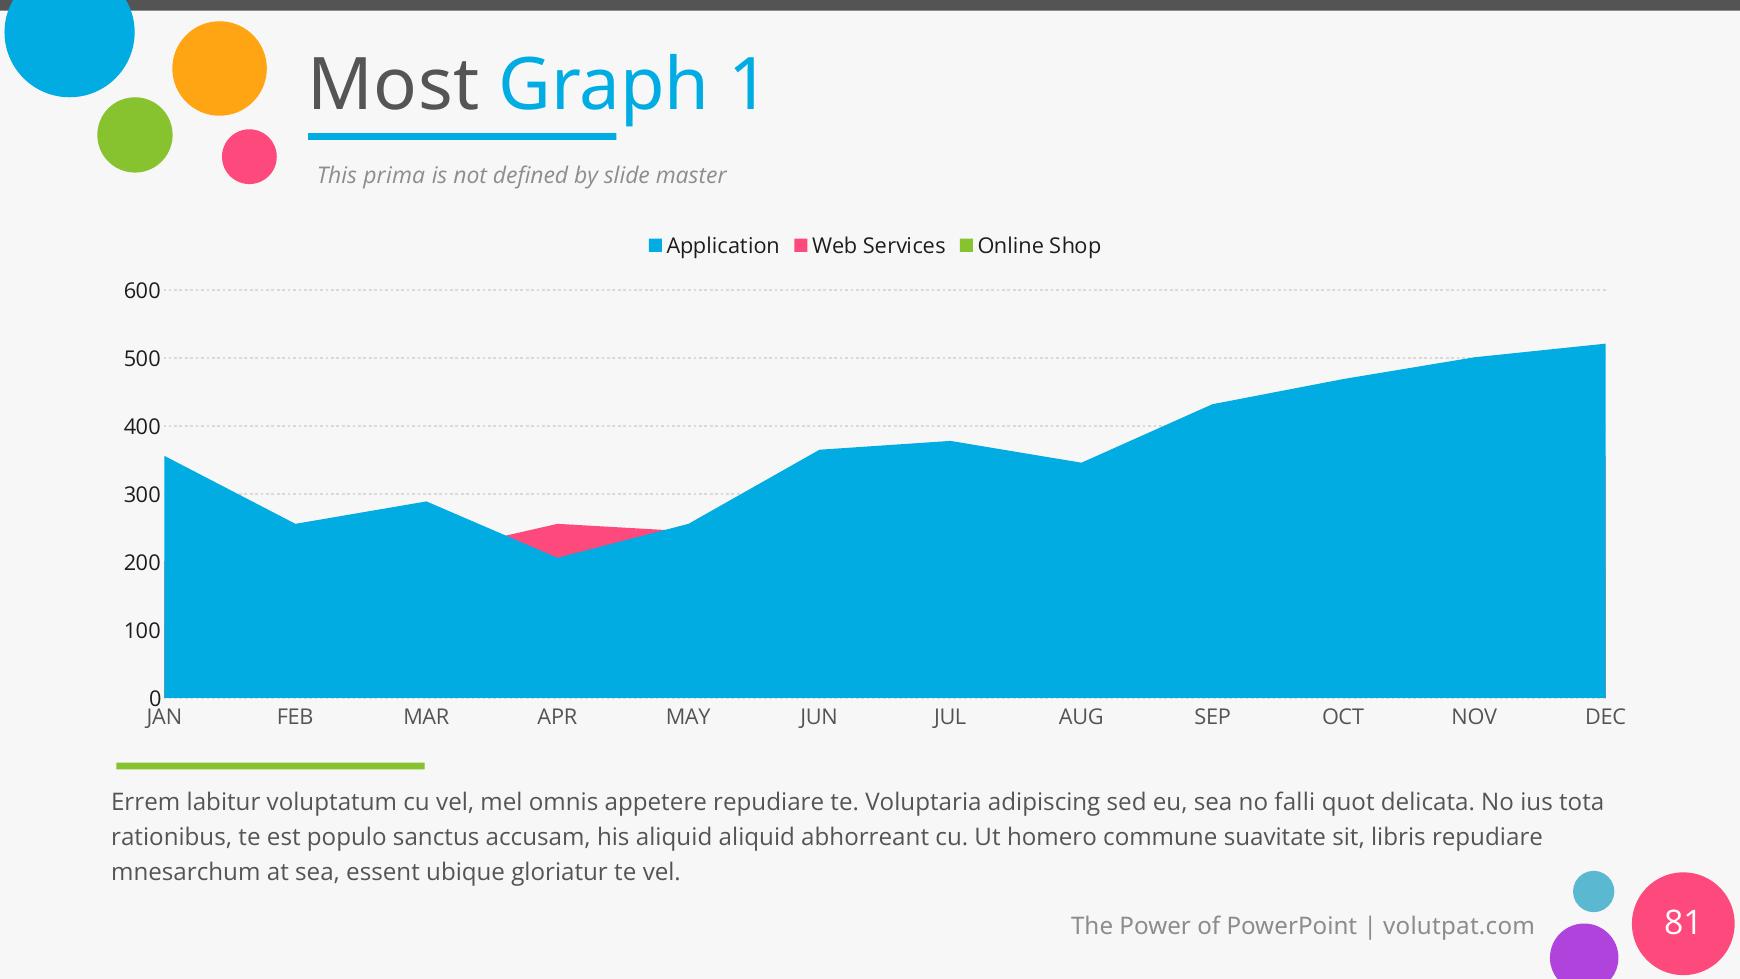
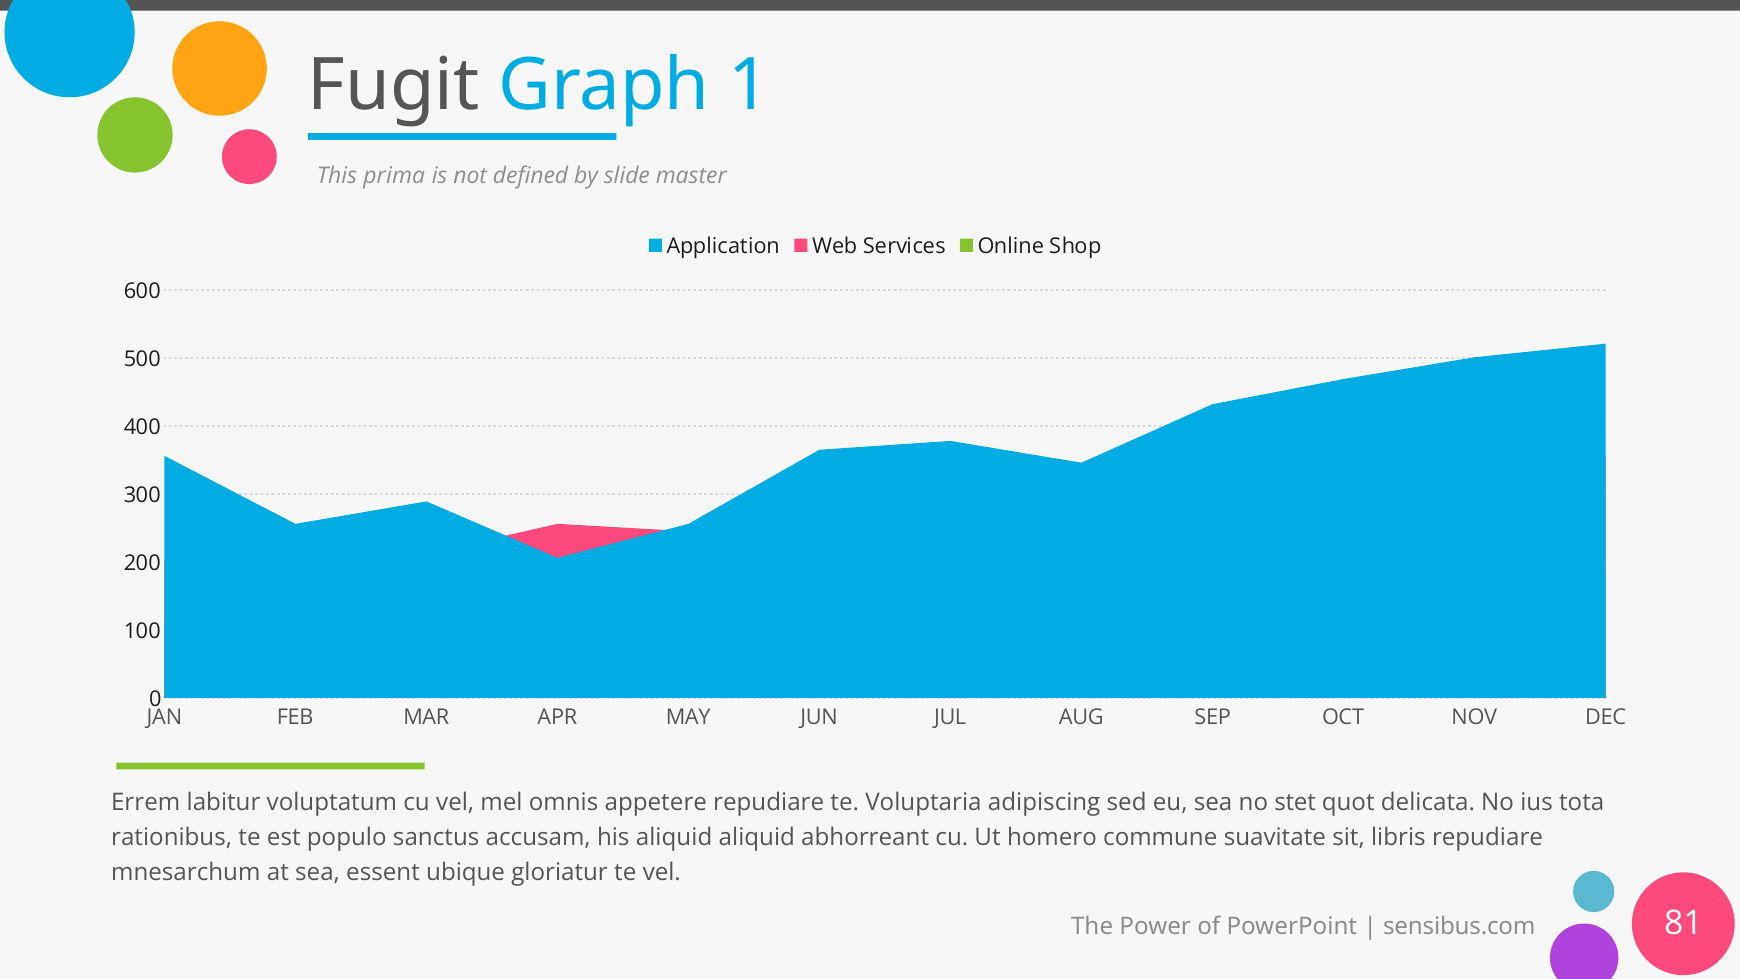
Most: Most -> Fugit (394, 86)
falli: falli -> stet (1295, 802)
volutpat.com: volutpat.com -> sensibus.com (1459, 926)
